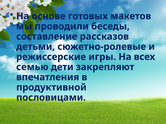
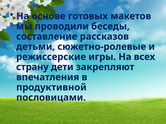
семью: семью -> страну (32, 67)
